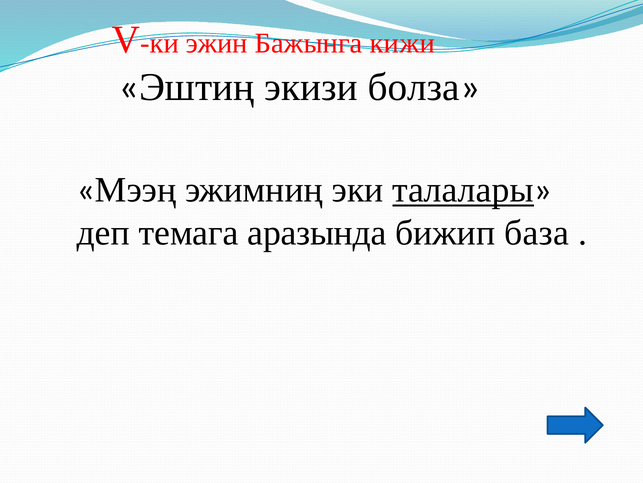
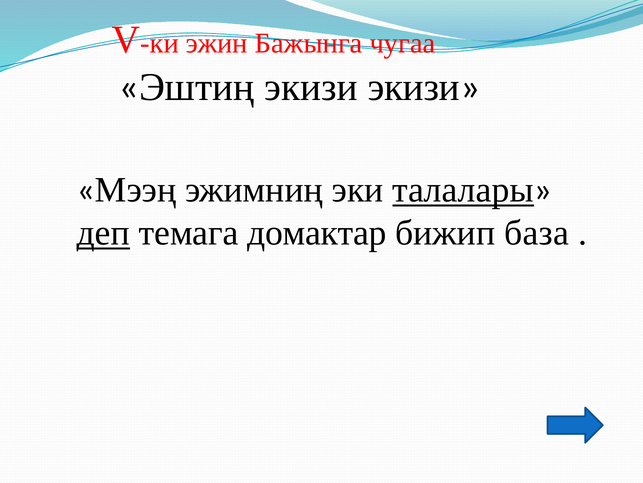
кижи: кижи -> чугаа (402, 43)
экизи болза: болза -> экизи (414, 87)
деп underline: none -> present (103, 233)
аразында: аразында -> домактар (317, 233)
